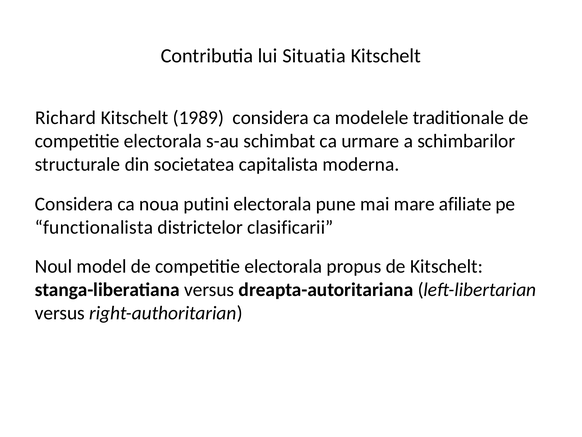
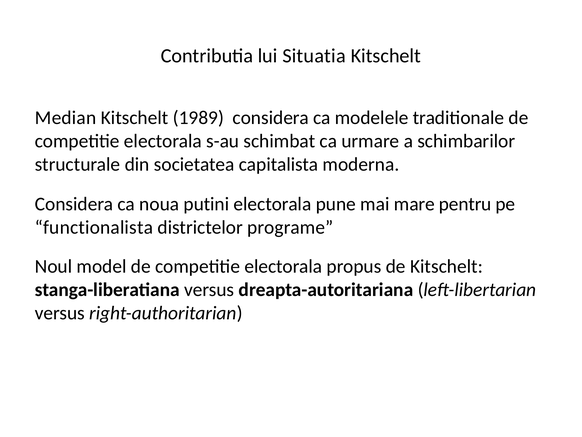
Richard: Richard -> Median (66, 118)
afiliate: afiliate -> pentru (465, 204)
clasificarii: clasificarii -> programe (290, 227)
